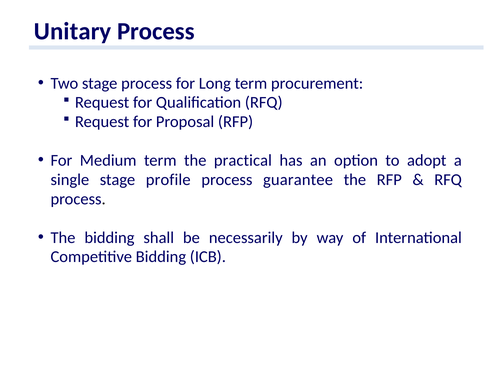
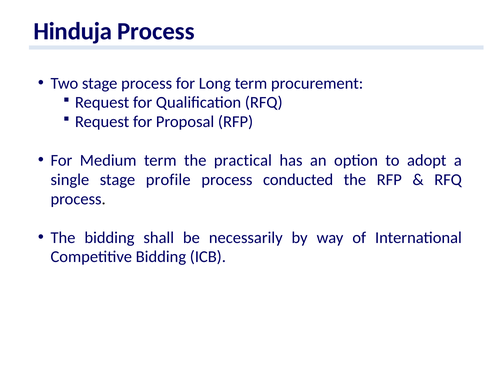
Unitary: Unitary -> Hinduja (73, 31)
guarantee: guarantee -> conducted (298, 180)
